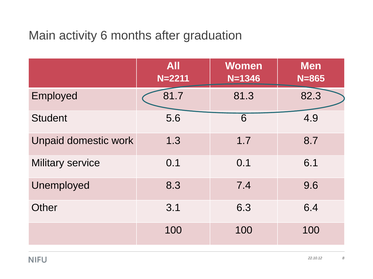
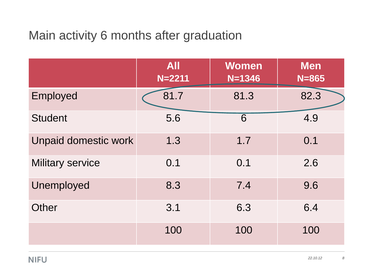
1.7 8.7: 8.7 -> 0.1 (311, 141)
6.1: 6.1 -> 2.6 (311, 164)
